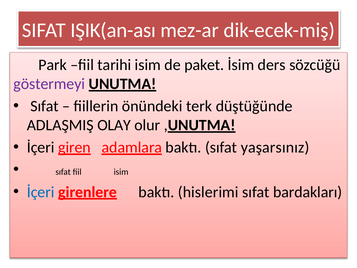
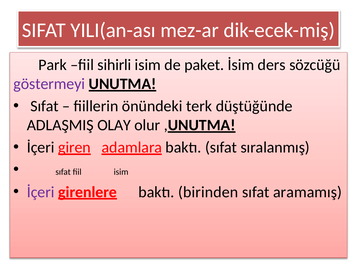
IŞIK(an-ası: IŞIK(an-ası -> YILI(an-ası (113, 30)
tarihi: tarihi -> sihirli (114, 65)
yaşarsınız: yaşarsınız -> sıralanmış (275, 147)
İçeri colour: blue -> purple (41, 192)
hislerimi: hislerimi -> birinden (208, 192)
bardakları: bardakları -> aramamış (308, 192)
